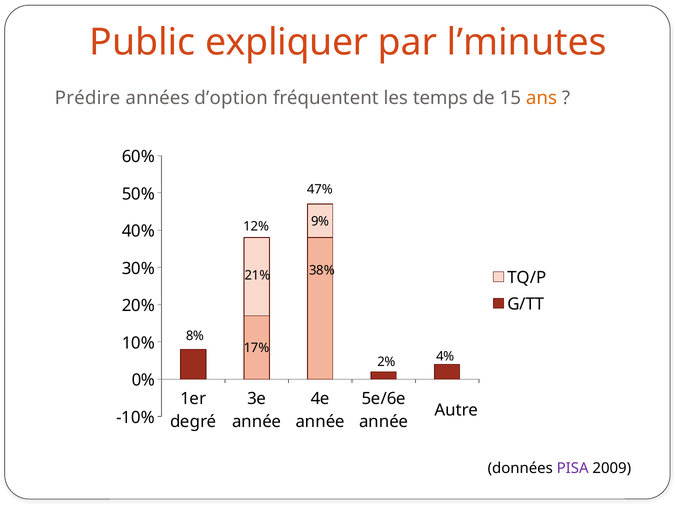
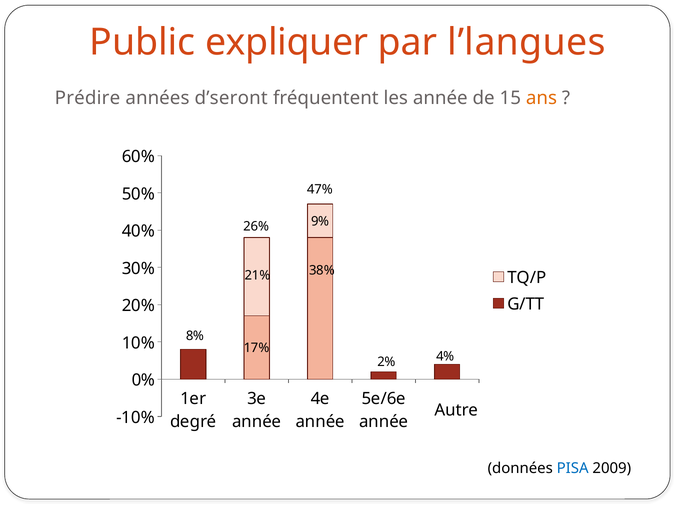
l’minutes: l’minutes -> l’langues (527, 42)
d’option: d’option -> d’seront (231, 98)
les temps: temps -> année (440, 98)
12%: 12% -> 26% (256, 227)
PISA colour: purple -> blue (573, 468)
